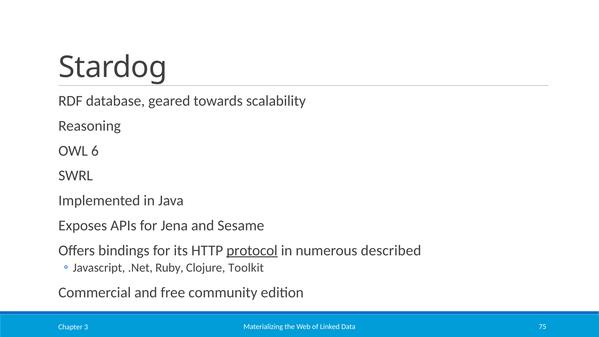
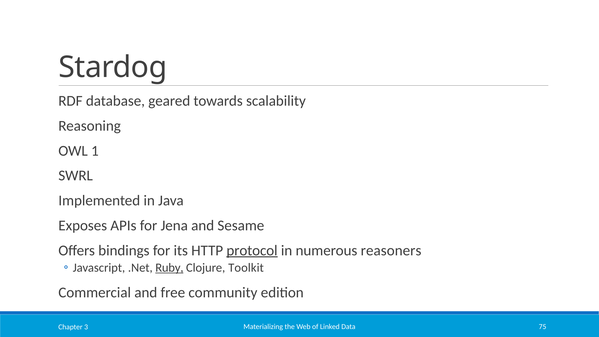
6: 6 -> 1 (95, 151)
described: described -> reasoners (391, 250)
Ruby underline: none -> present (169, 268)
